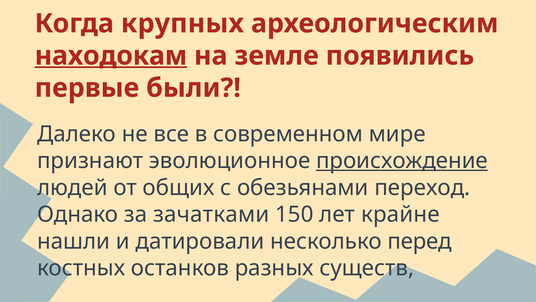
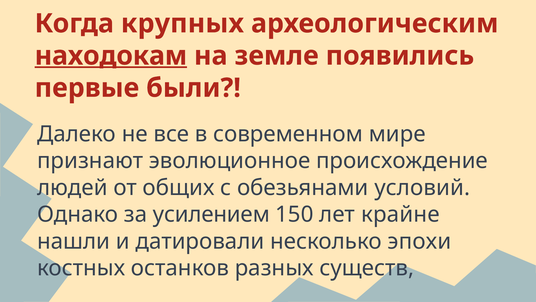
происхождение underline: present -> none (402, 161)
переход: переход -> условий (422, 187)
зачатками: зачатками -> усилением (211, 214)
перед: перед -> эпохи (419, 241)
